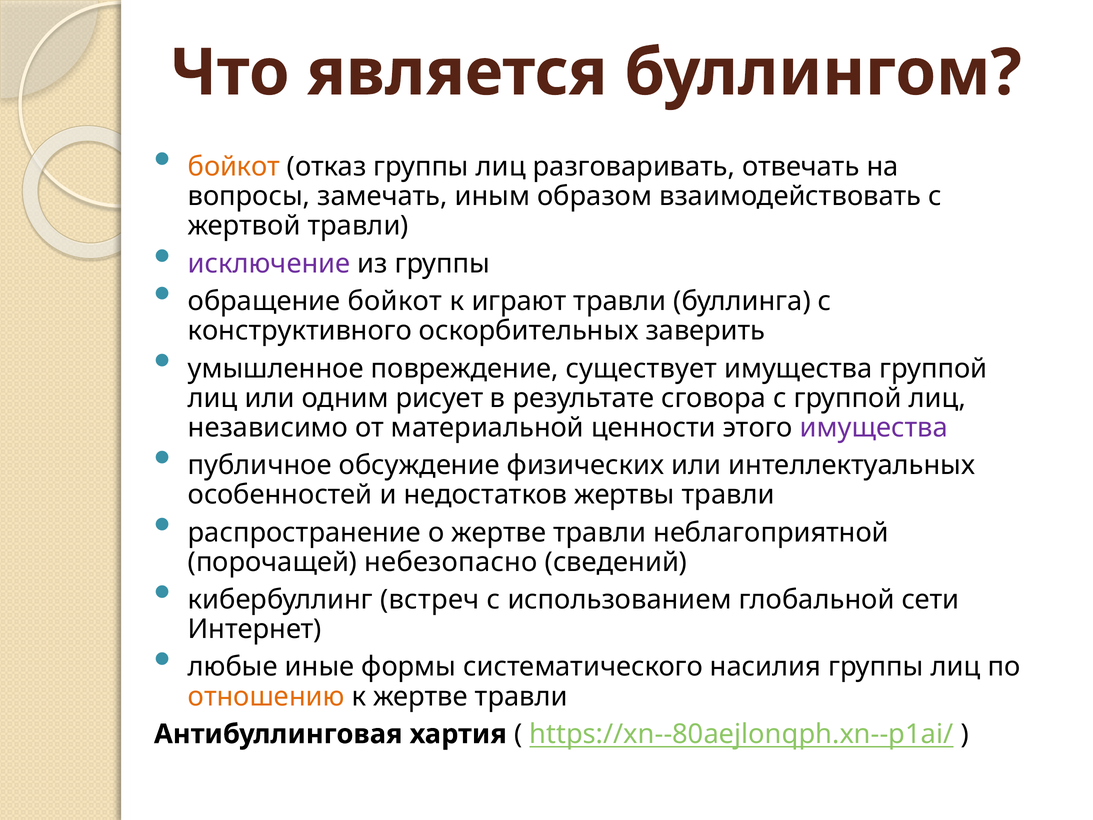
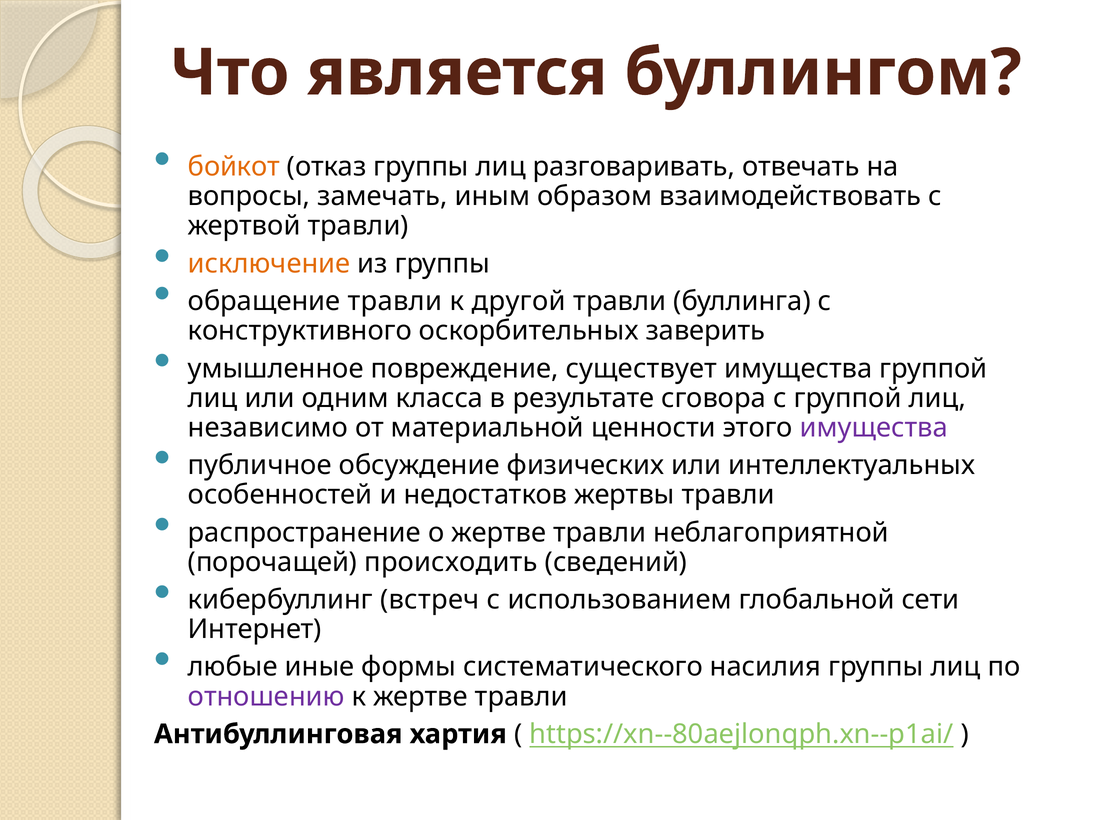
исключение colour: purple -> orange (269, 263)
обращение бойкот: бойкот -> травли (395, 301)
играют: играют -> другой (519, 301)
рисует: рисует -> класса (440, 398)
небезопасно: небезопасно -> происходить (451, 562)
отношению colour: orange -> purple (266, 696)
